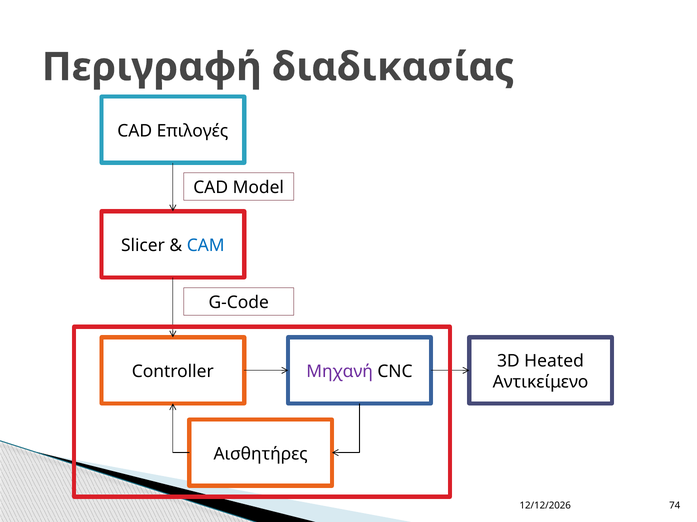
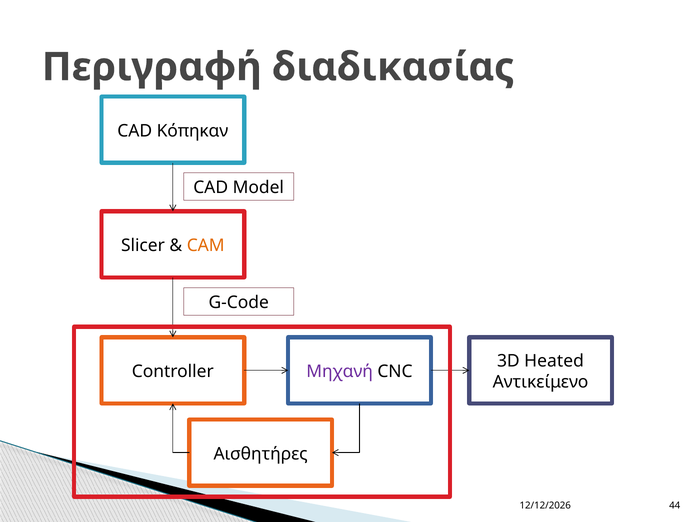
Επιλογές: Επιλογές -> Κόπηκαν (193, 131)
CAM colour: blue -> orange (206, 246)
74: 74 -> 44 (675, 506)
